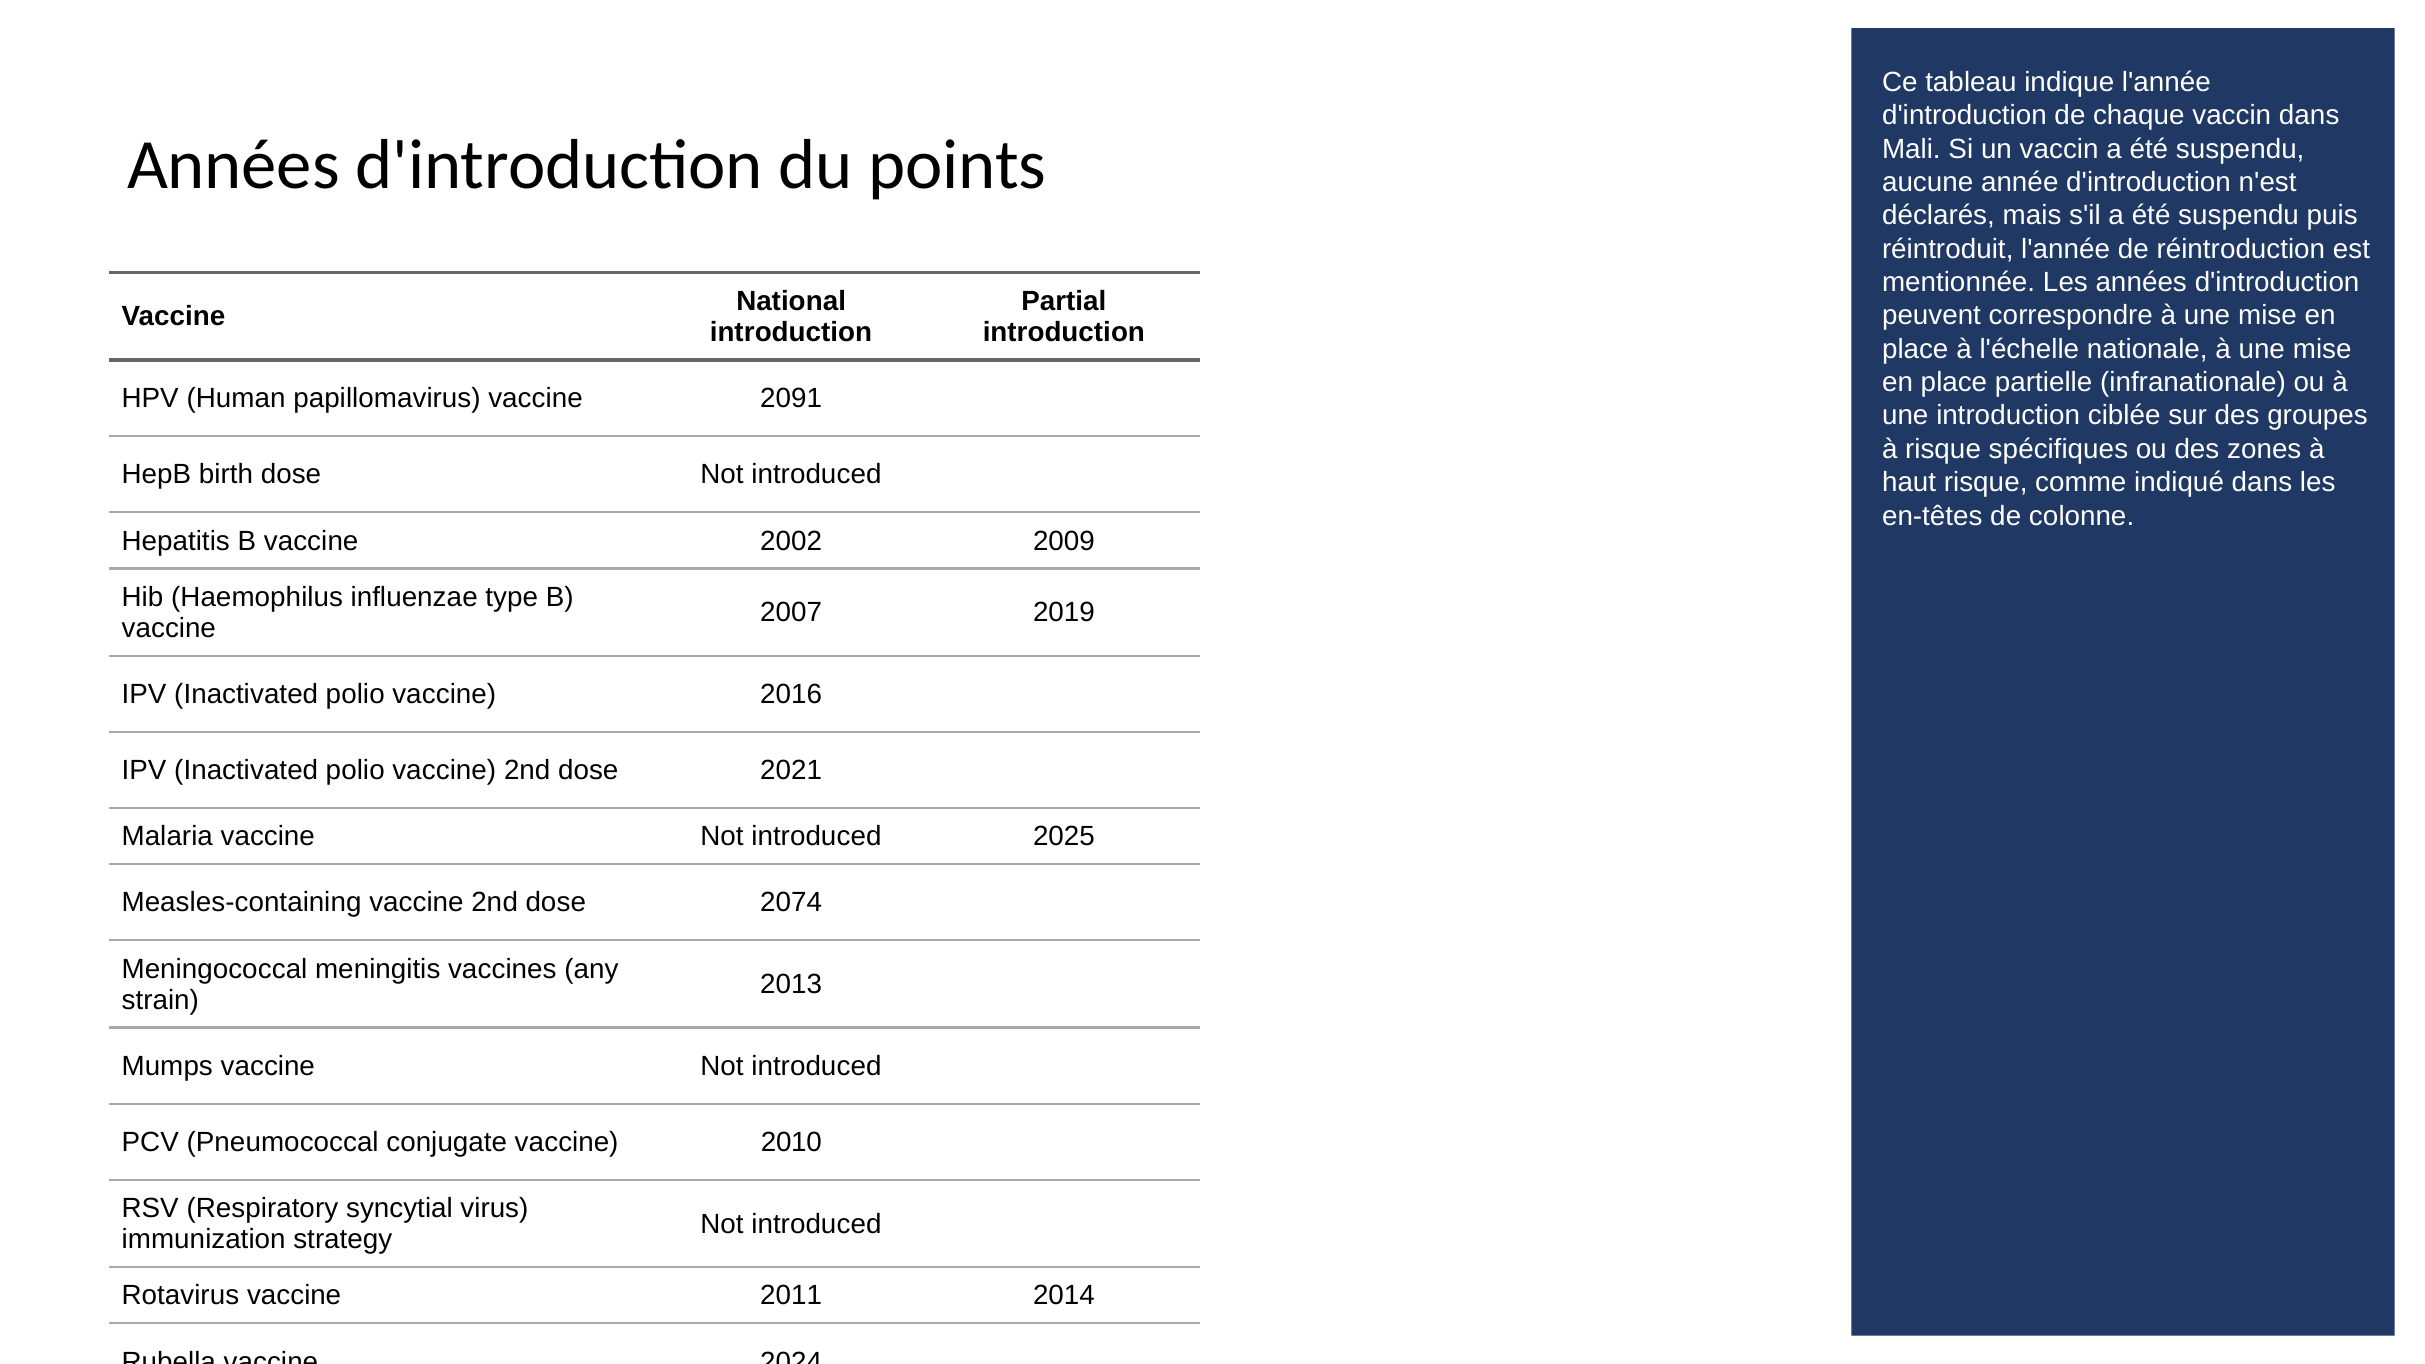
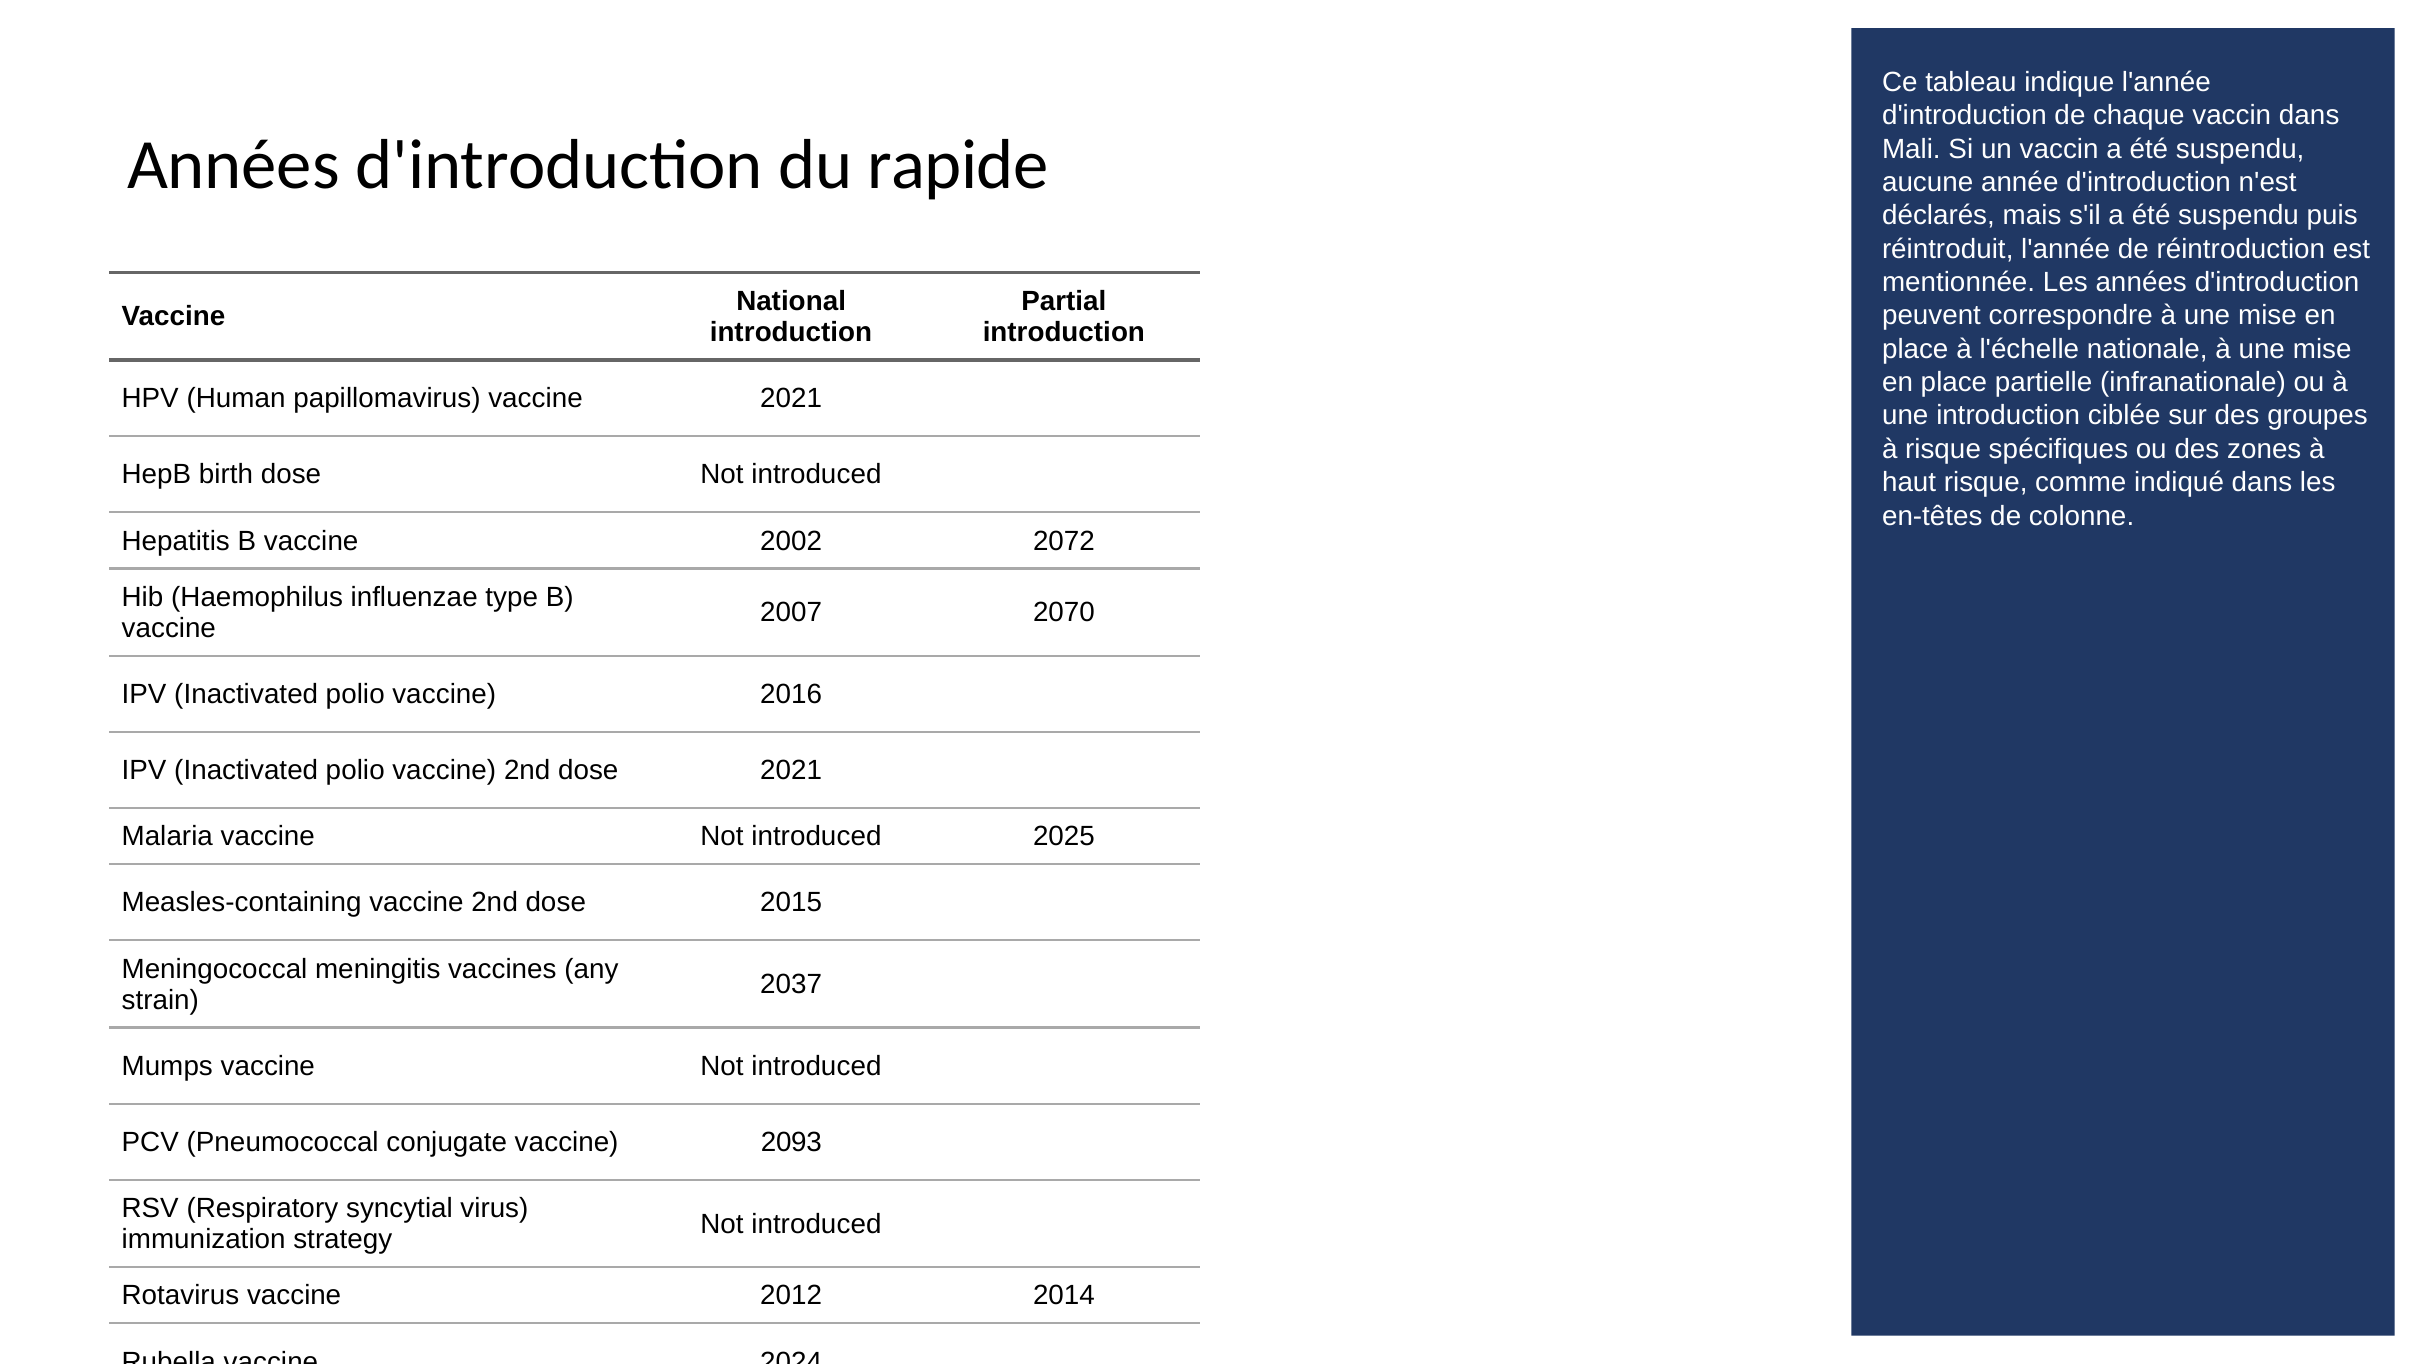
points: points -> rapide (958, 165)
vaccine 2091: 2091 -> 2021 (791, 399)
2009: 2009 -> 2072 (1064, 541)
2019: 2019 -> 2070 (1064, 613)
2074: 2074 -> 2015 (791, 903)
2013: 2013 -> 2037 (791, 984)
2010: 2010 -> 2093 (791, 1142)
2011: 2011 -> 2012 (791, 1296)
